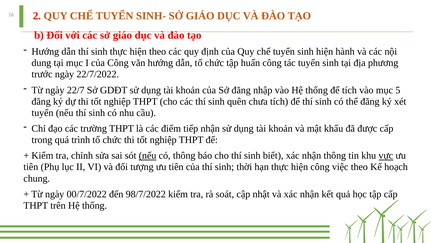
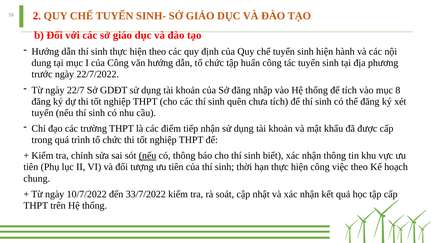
5: 5 -> 8 (398, 90)
vực underline: present -> none (386, 155)
00/7/2022: 00/7/2022 -> 10/7/2022 (87, 194)
98/7/2022: 98/7/2022 -> 33/7/2022 (146, 194)
